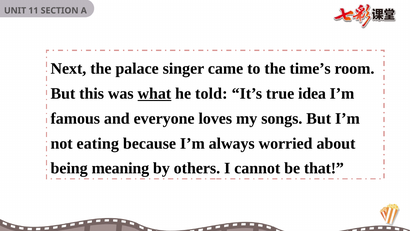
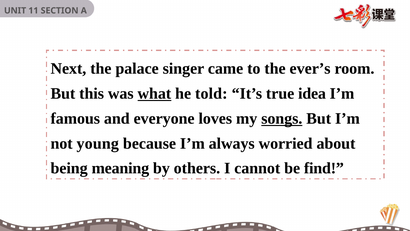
time’s: time’s -> ever’s (310, 69)
songs underline: none -> present (282, 118)
eating: eating -> young (98, 143)
that: that -> find (324, 168)
